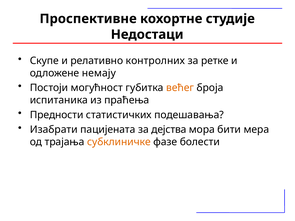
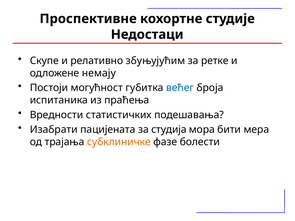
контролних: контролних -> збуњујућим (155, 61)
већег colour: orange -> blue (180, 88)
Предности: Предности -> Вредности (57, 115)
дејства: дејства -> студија (169, 130)
